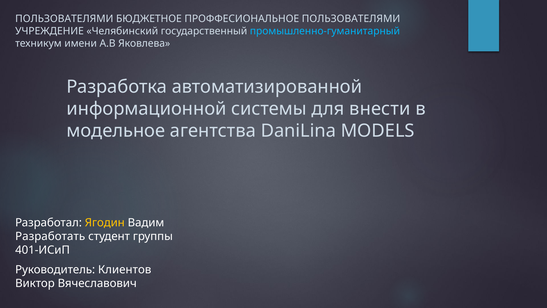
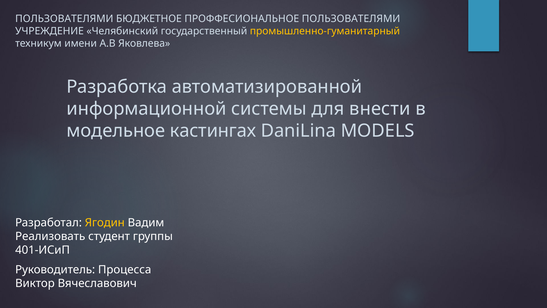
промышленно-гуманитарный colour: light blue -> yellow (325, 31)
агентства: агентства -> кастингах (213, 131)
Разработать: Разработать -> Реализовать (50, 236)
Клиентов: Клиентов -> Процесса (125, 269)
